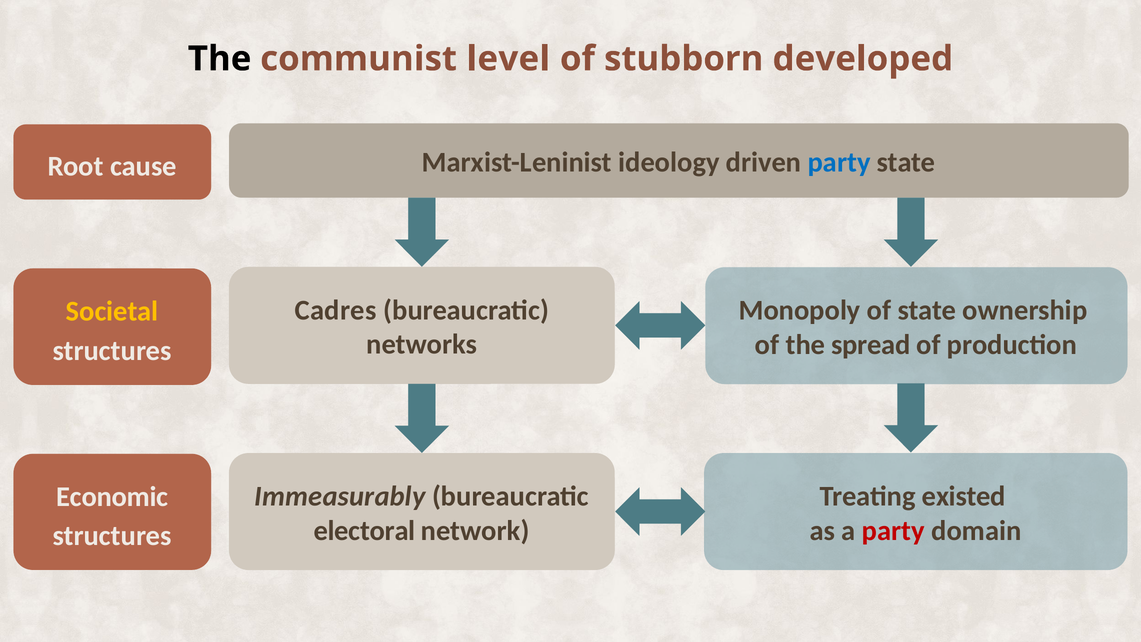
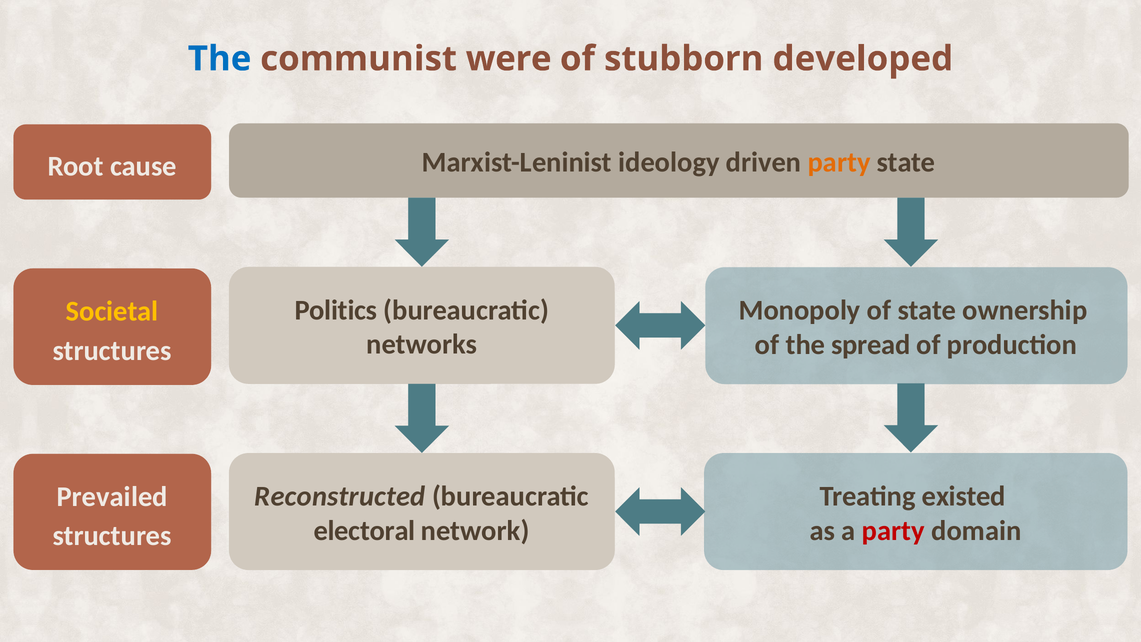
The colour: black -> blue (220, 59)
level: level -> were (509, 59)
party colour: blue -> orange (839, 162)
Cadres: Cadres -> Politics (336, 310)
Immeasurably: Immeasurably -> Reconstructed (340, 496)
Economic: Economic -> Prevailed (112, 497)
